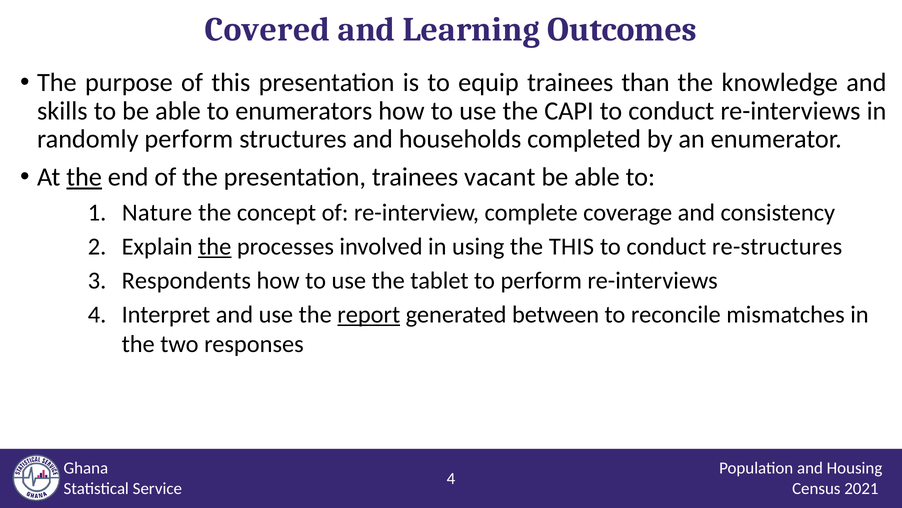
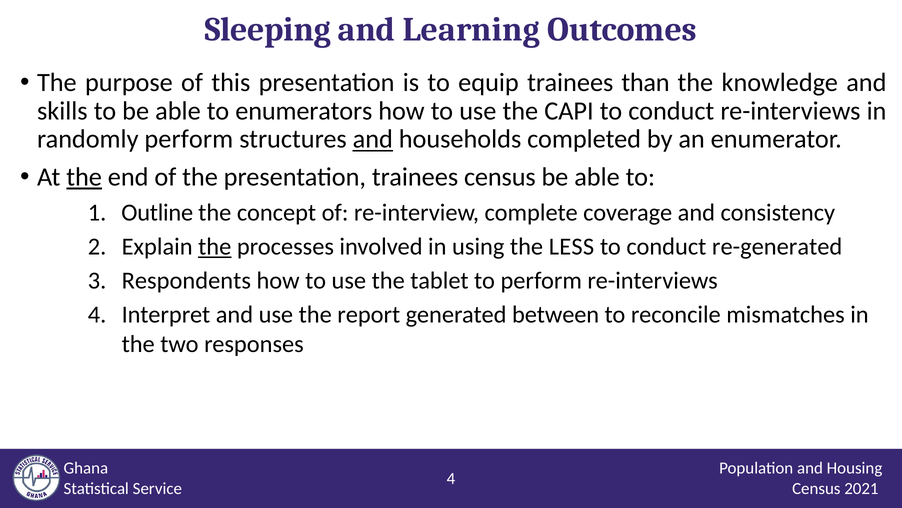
Covered: Covered -> Sleeping (268, 29)
and underline: none -> present (373, 139)
trainees vacant: vacant -> census (500, 177)
Nature: Nature -> Outline (157, 212)
the THIS: THIS -> LESS (571, 246)
re-structures: re-structures -> re-generated (777, 246)
report underline: present -> none (369, 314)
